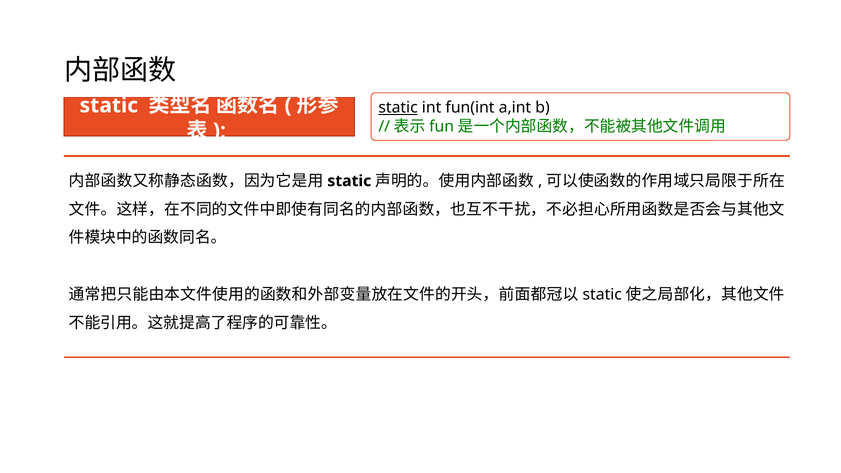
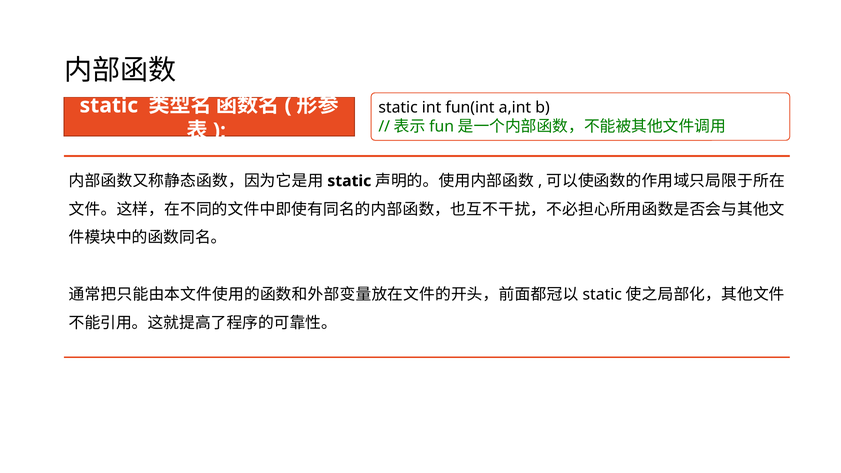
static underline: present -> none (398, 108)
